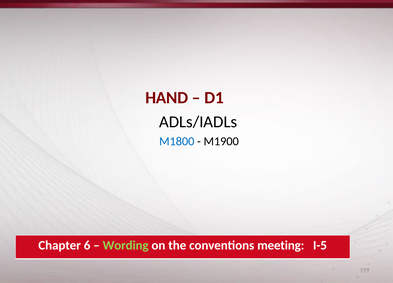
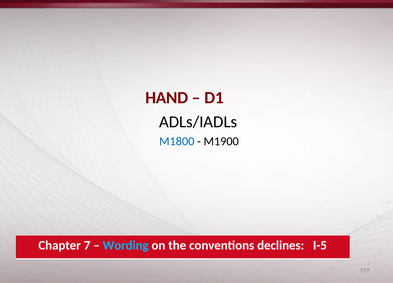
6: 6 -> 7 (87, 245)
Wording colour: light green -> light blue (126, 245)
meeting: meeting -> declines (281, 245)
